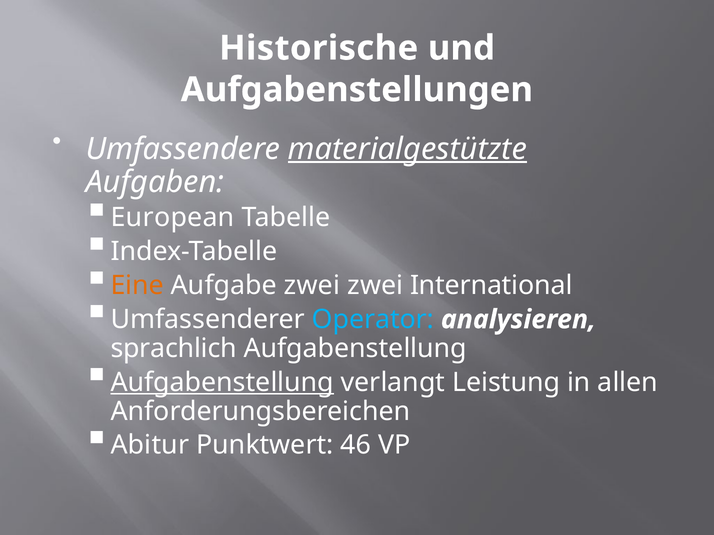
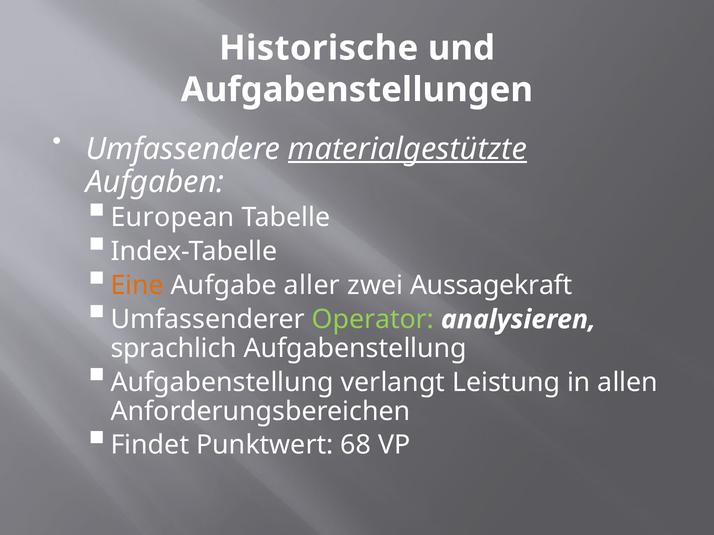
Aufgabe zwei: zwei -> aller (312, 286)
International: International -> Aussagekraft (491, 286)
Operator colour: light blue -> light green (373, 320)
Aufgabenstellung underline: present -> none (222, 383)
Abitur: Abitur -> Findet (150, 446)
46: 46 -> 68 (356, 446)
